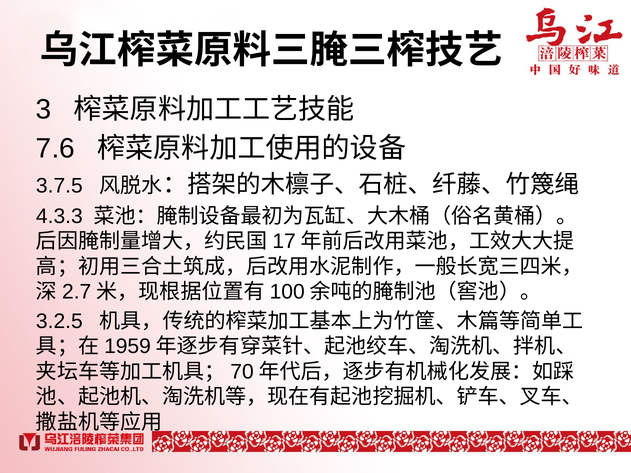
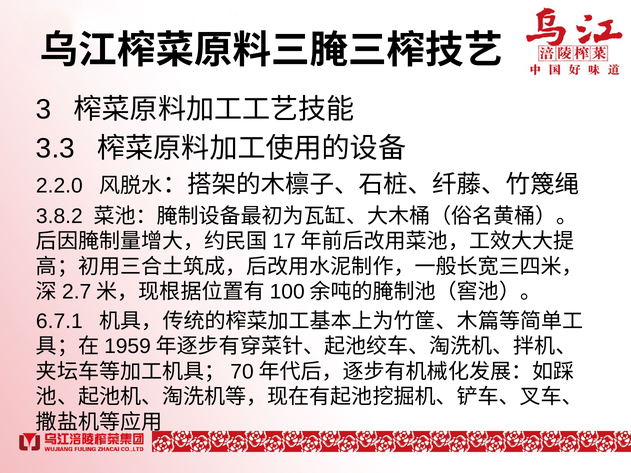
7.6: 7.6 -> 3.3 (55, 149)
3.7.5: 3.7.5 -> 2.2.0 (59, 186)
4.3.3: 4.3.3 -> 3.8.2 (59, 216)
3.2.5: 3.2.5 -> 6.7.1 (59, 321)
